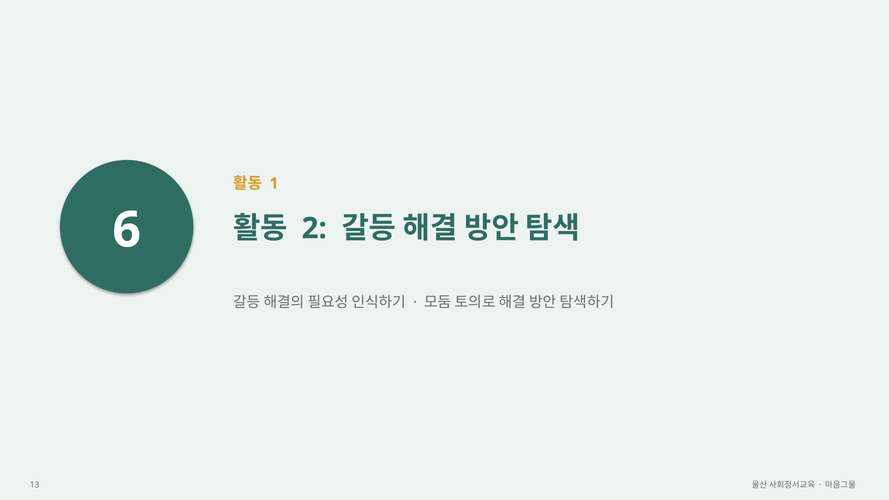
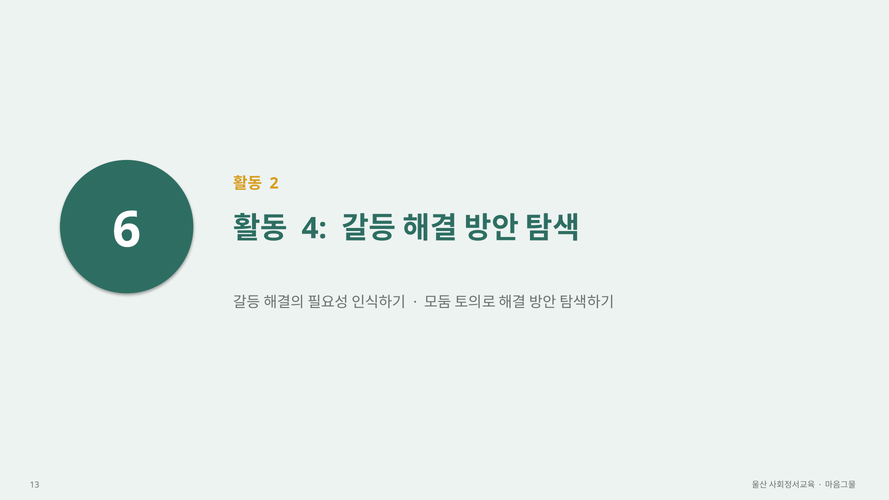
1: 1 -> 2 (274, 183)
2: 2 -> 4 (314, 228)
